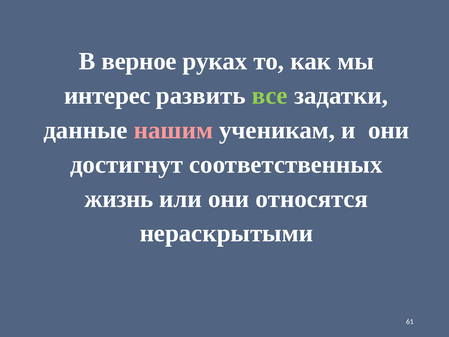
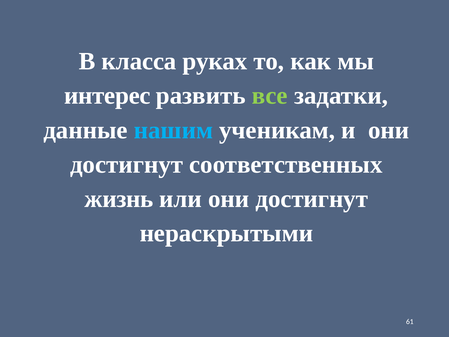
верное: верное -> класса (139, 61)
нашим colour: pink -> light blue (173, 130)
или они относятся: относятся -> достигнут (312, 199)
